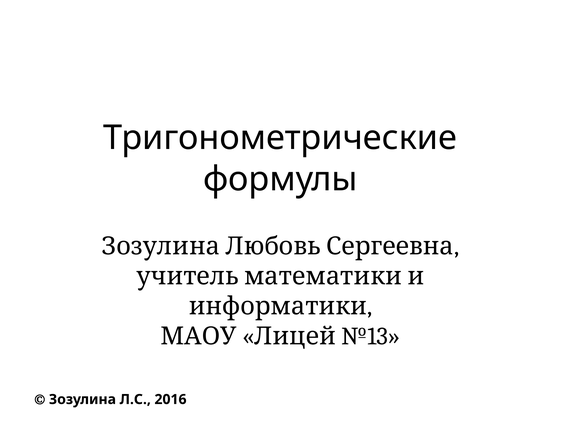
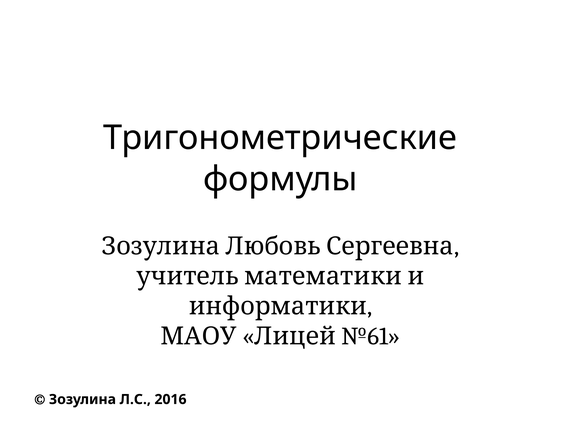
№13: №13 -> №61 (371, 336)
